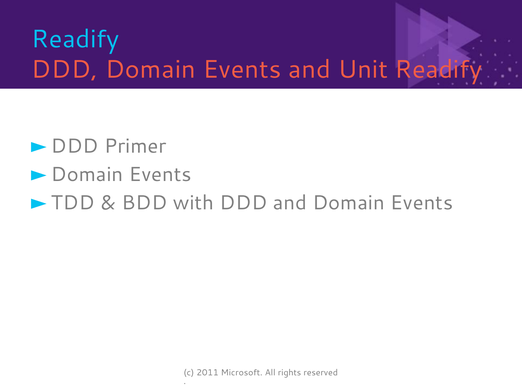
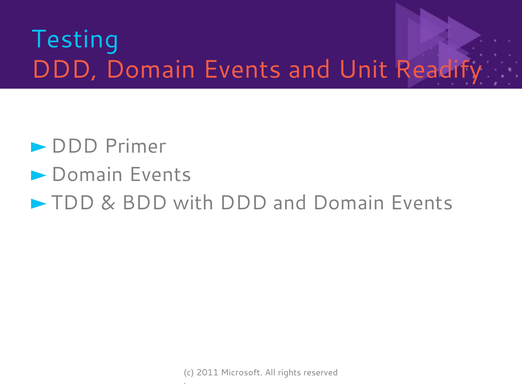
Readify: Readify -> Testing (75, 39)
